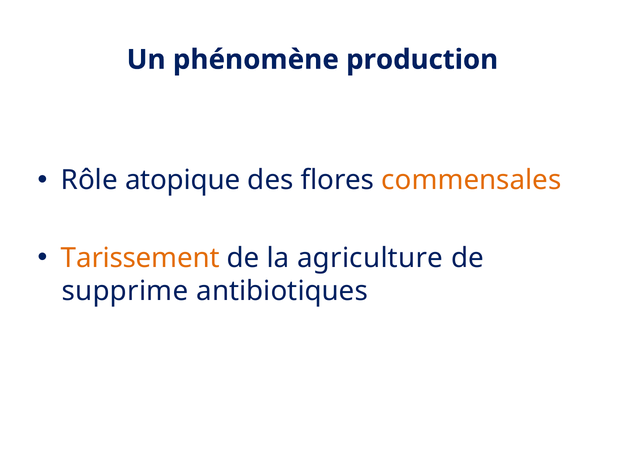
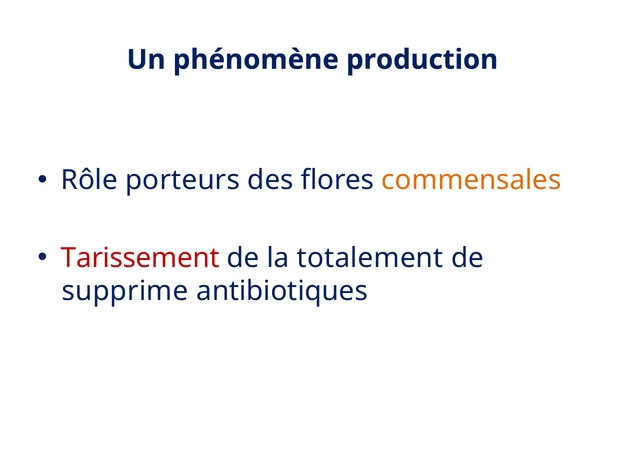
atopique: atopique -> porteurs (183, 181)
Tarissement colour: orange -> red (140, 258)
agriculture: agriculture -> totalement (370, 258)
